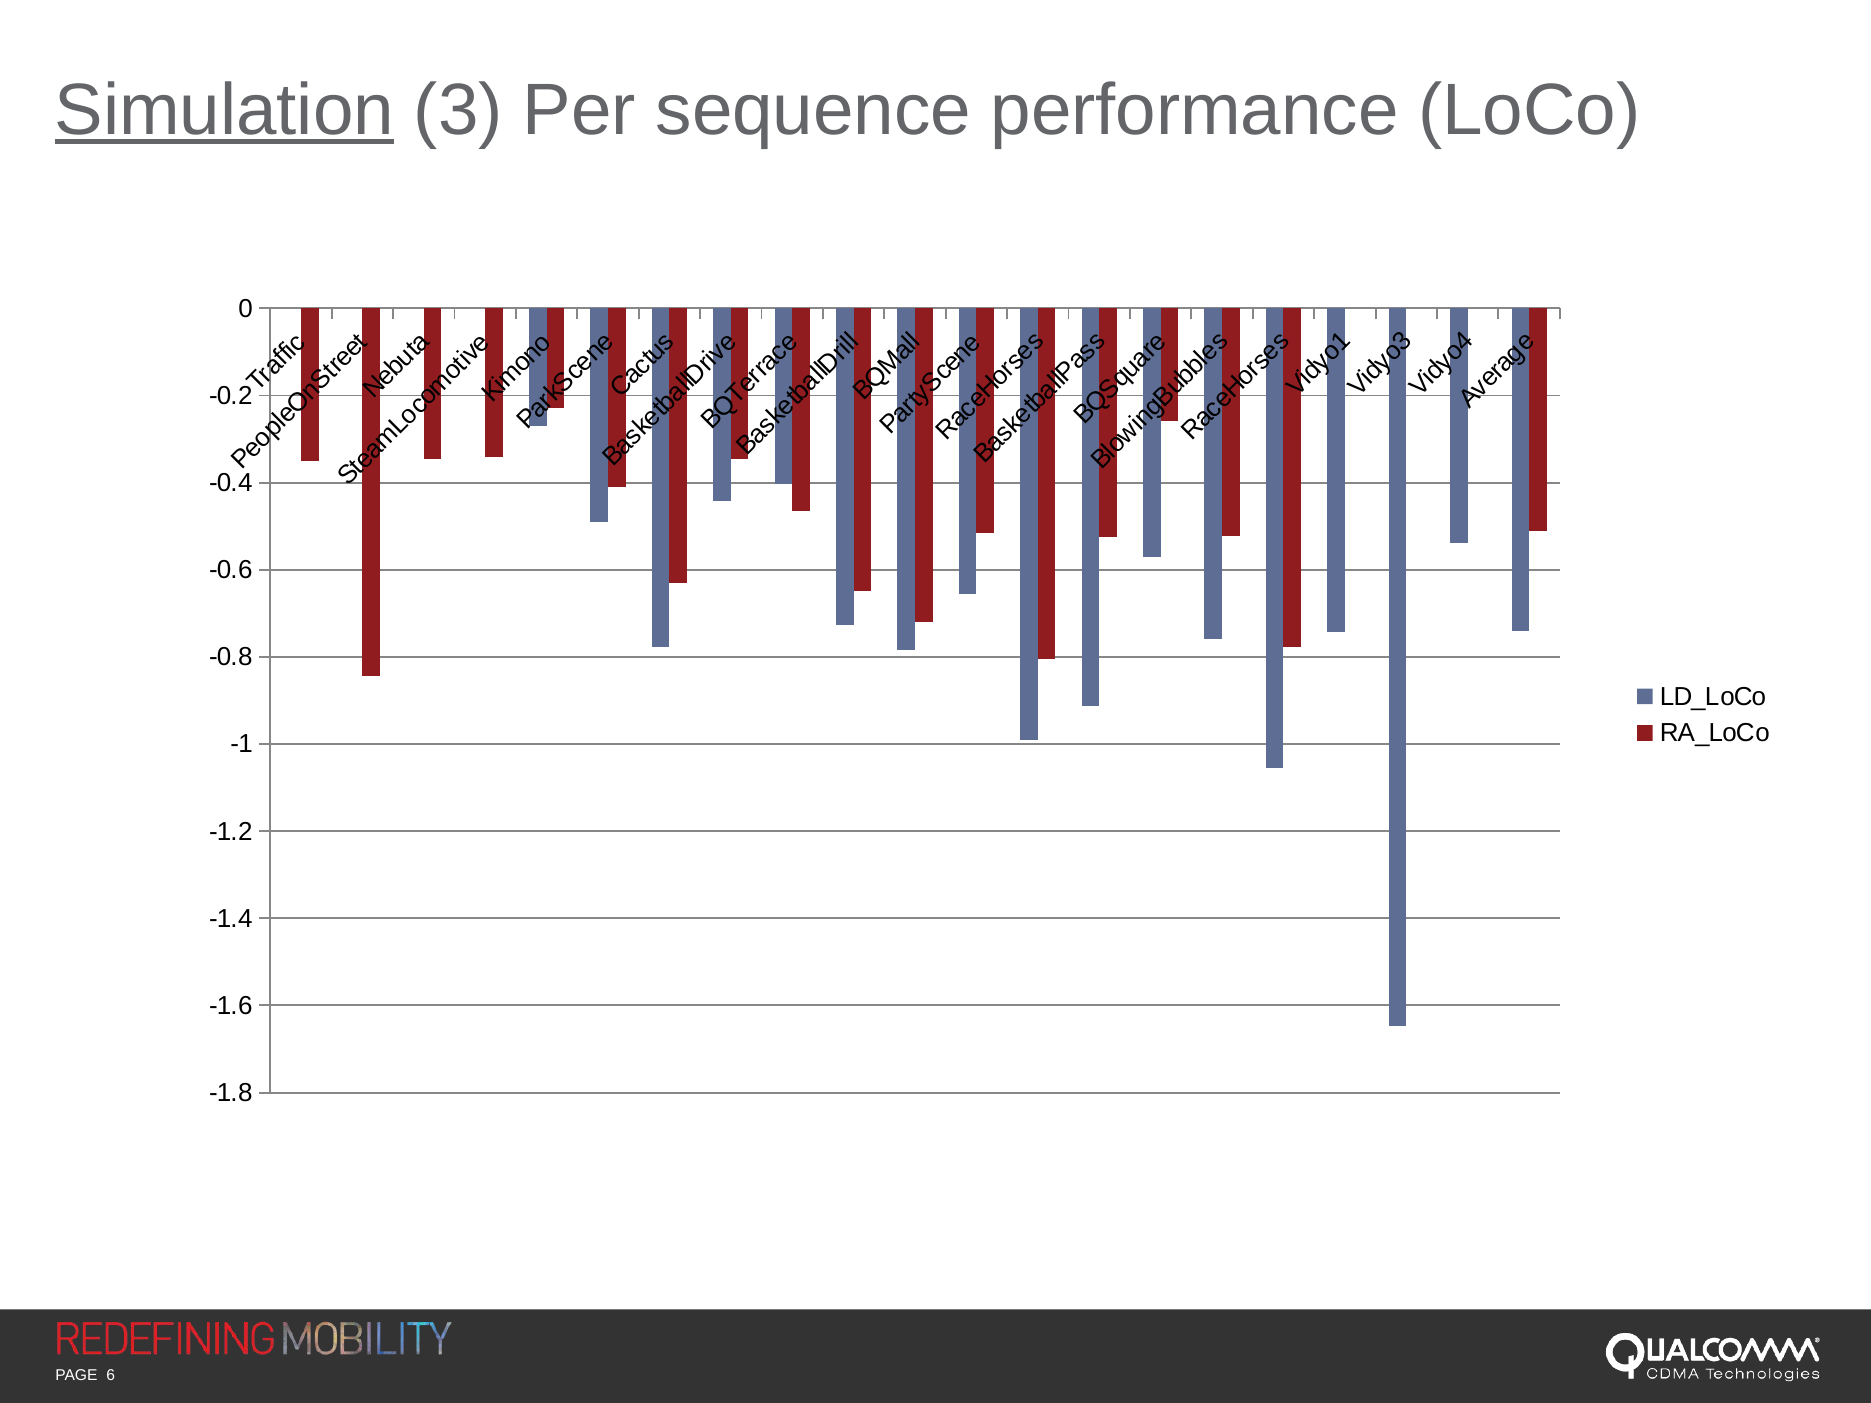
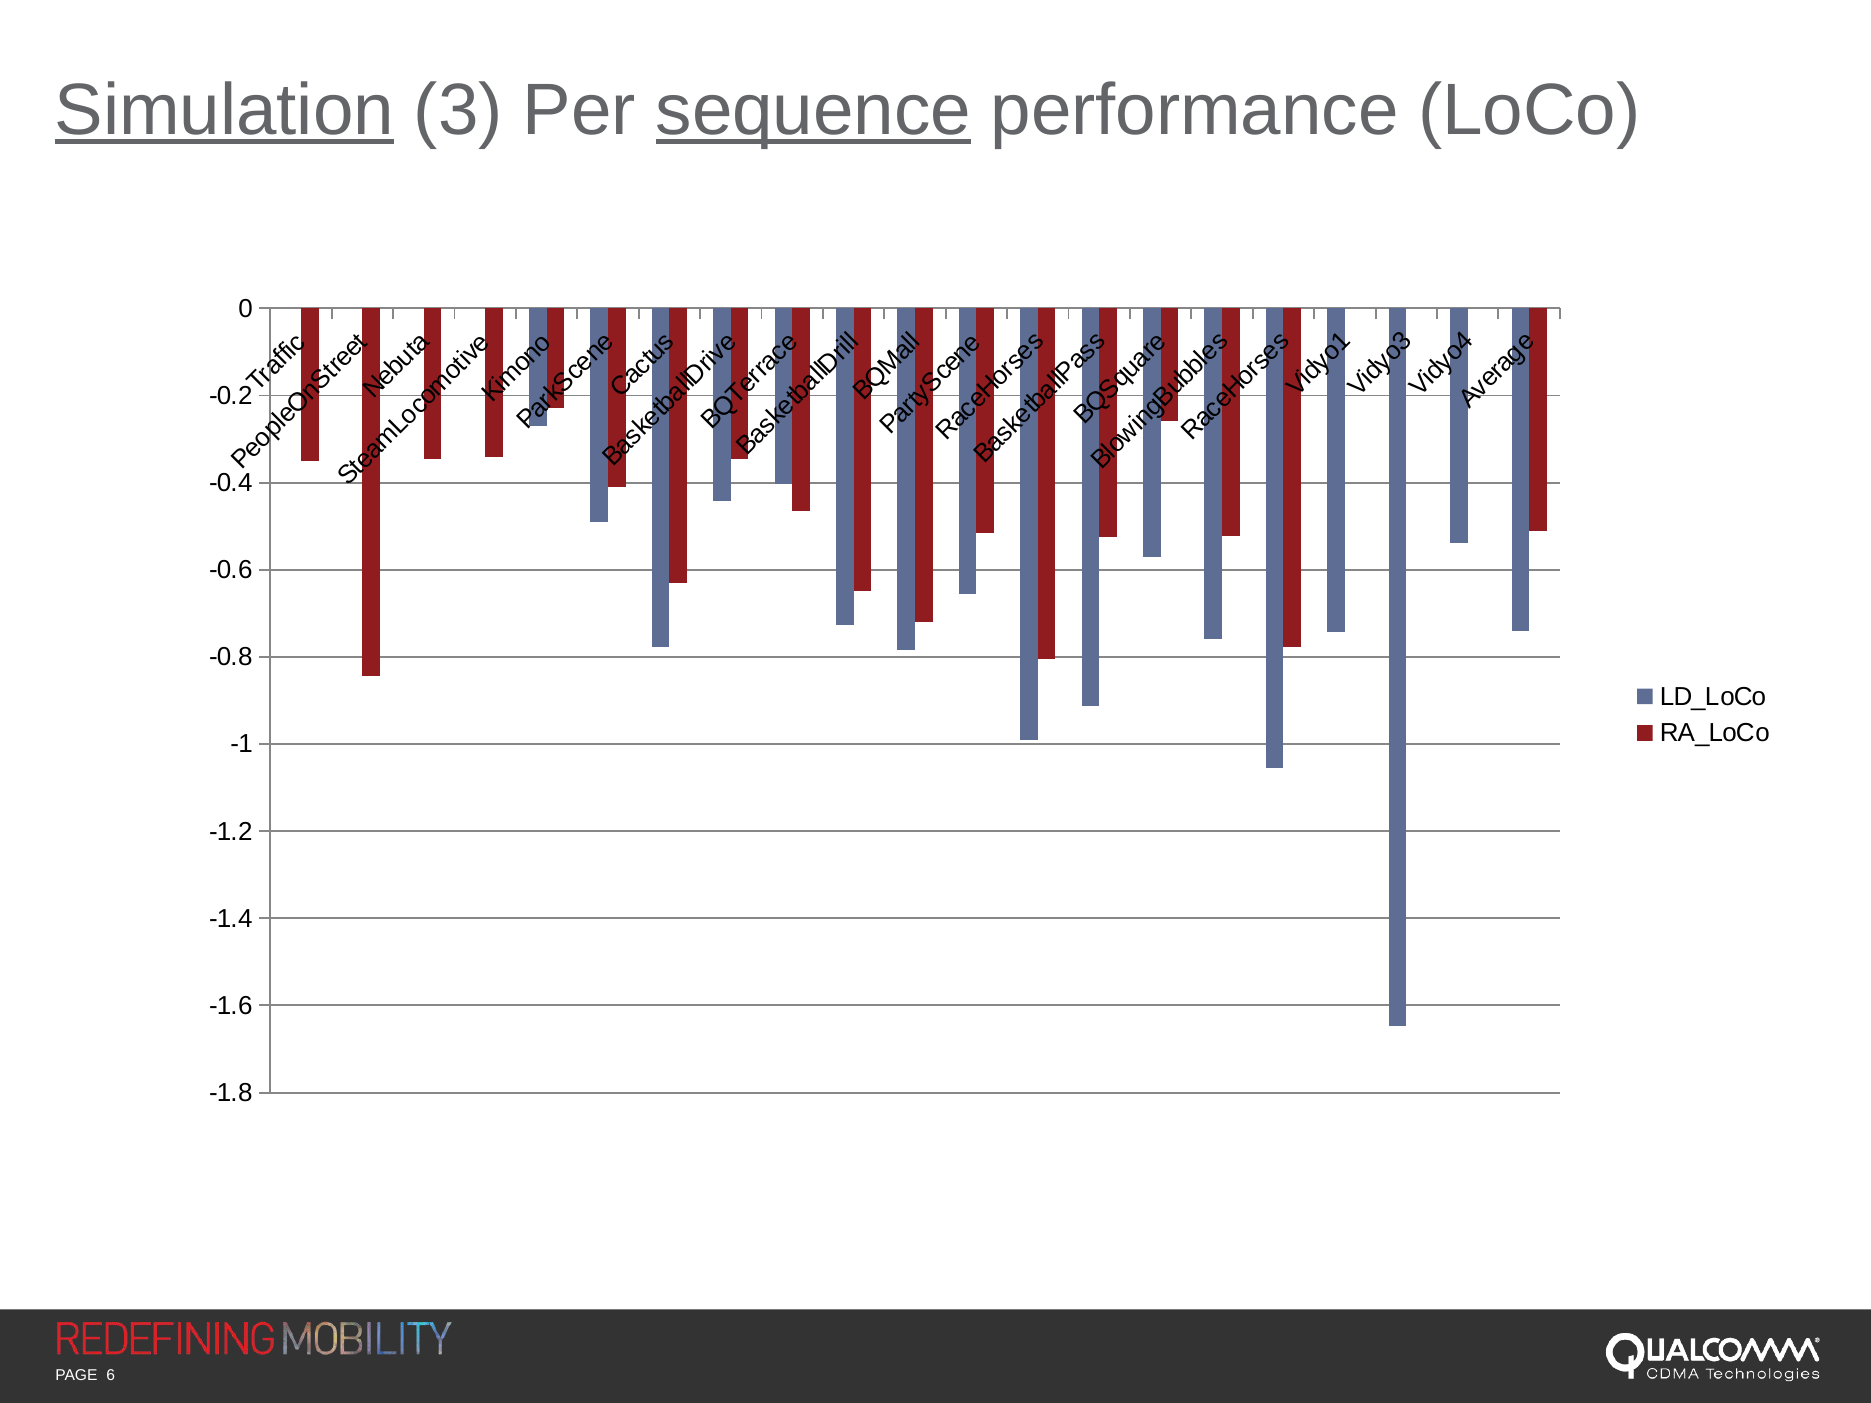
sequence underline: none -> present (813, 110)
